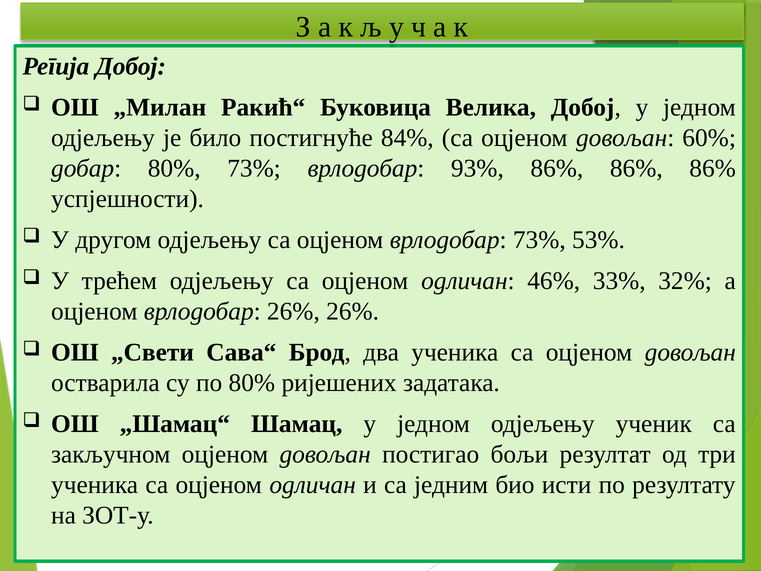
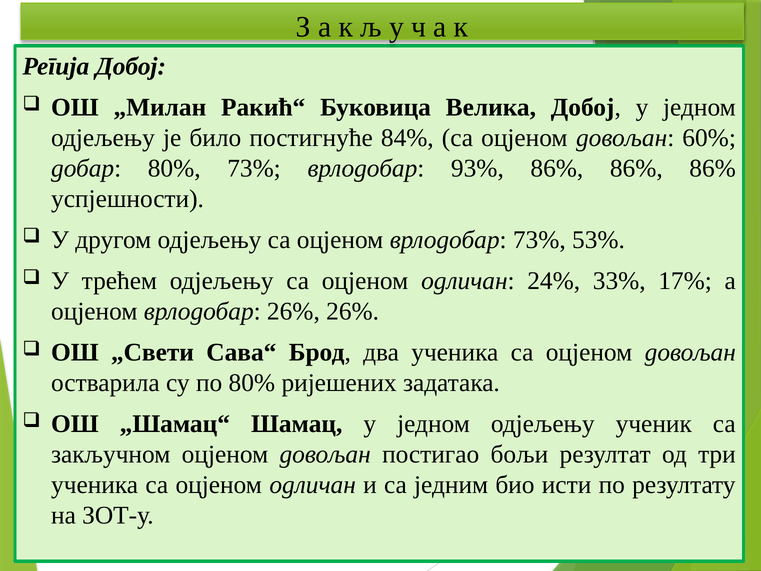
46%: 46% -> 24% (554, 281)
32%: 32% -> 17% (685, 281)
